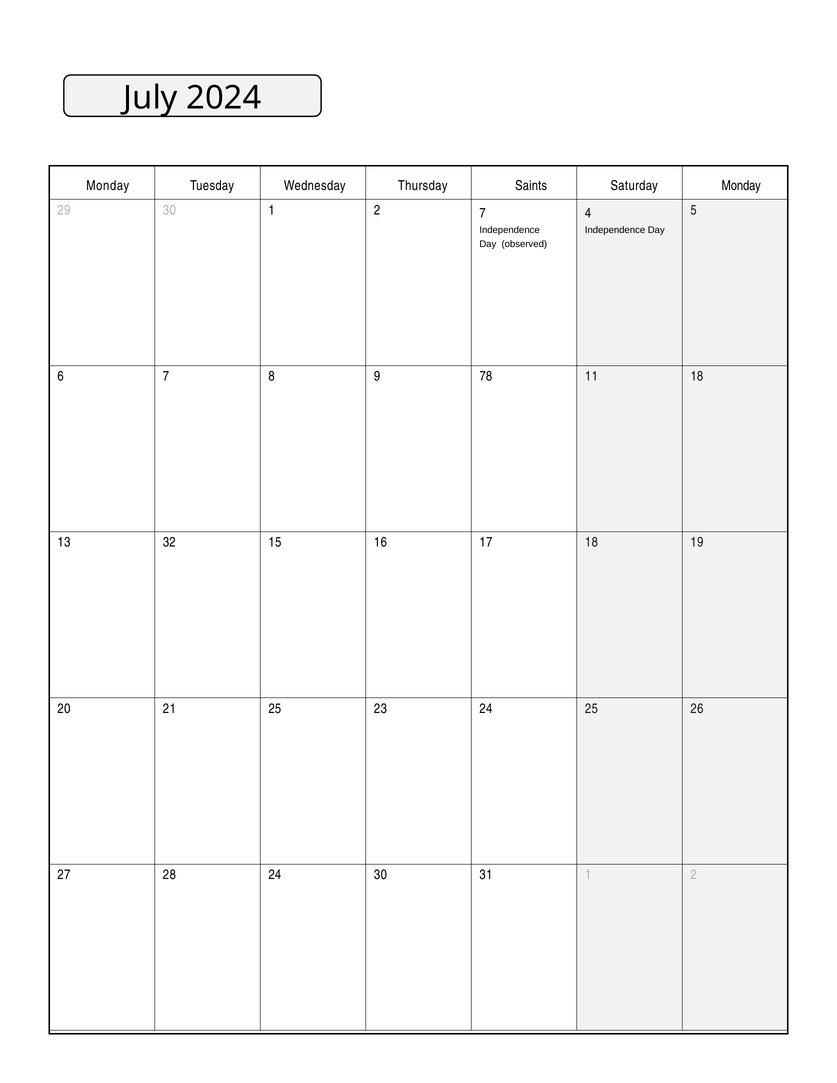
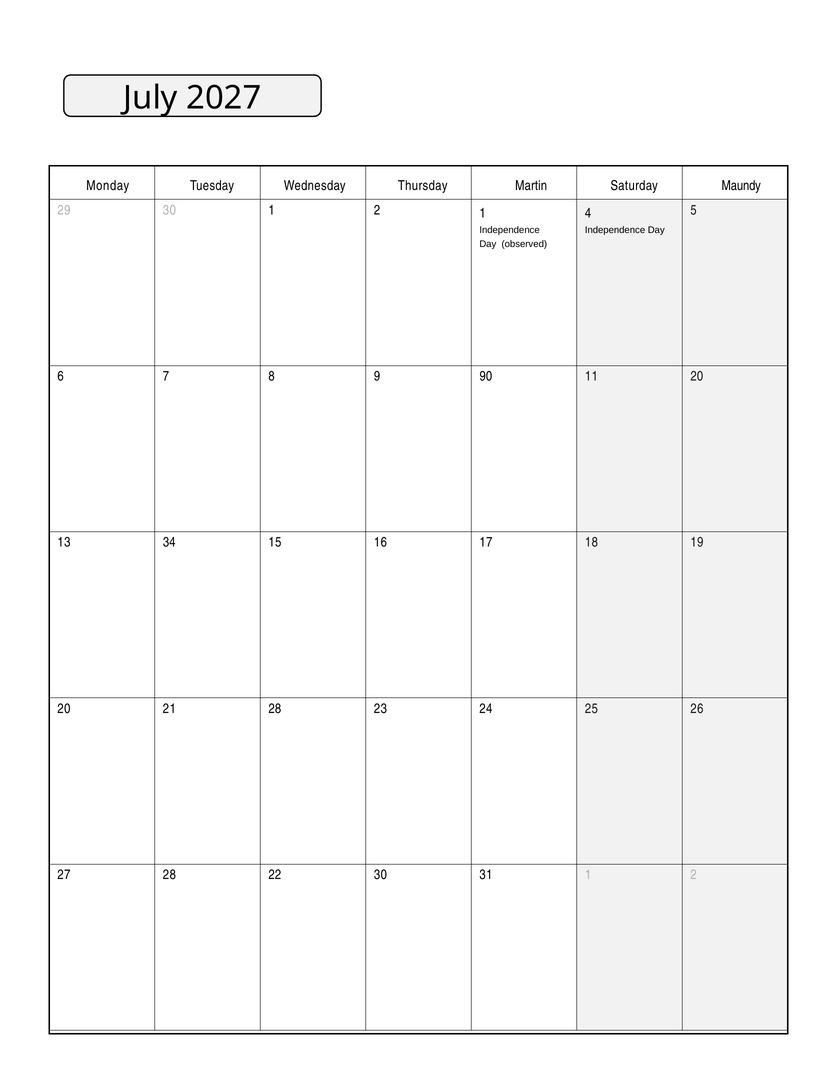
2024: 2024 -> 2027 (224, 98)
Saints: Saints -> Martin (531, 186)
Saturday Monday: Monday -> Maundy (741, 186)
2 7: 7 -> 1 (483, 213)
78: 78 -> 90 (486, 376)
11 18: 18 -> 20 (697, 376)
32: 32 -> 34 (169, 542)
21 25: 25 -> 28 (275, 709)
28 24: 24 -> 22 (275, 875)
